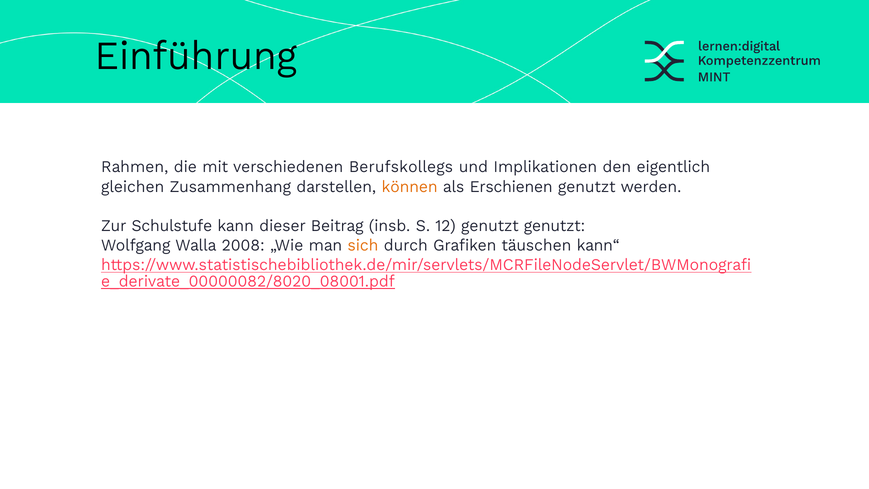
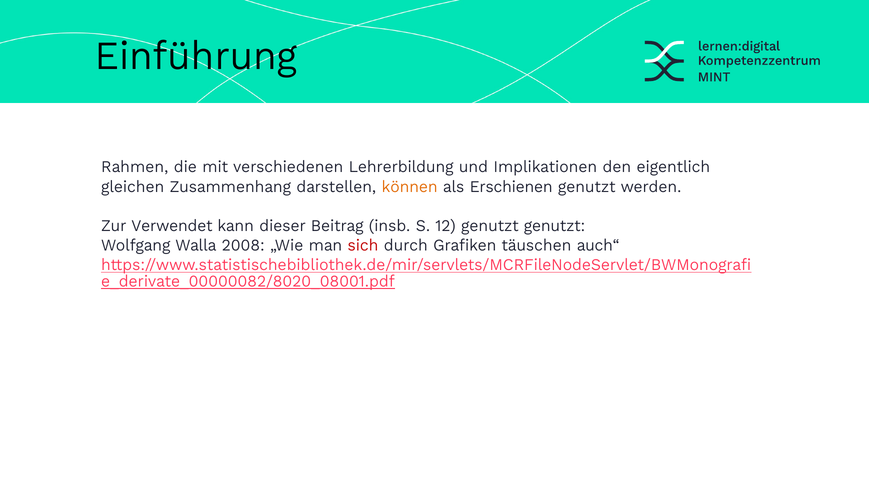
Berufskollegs: Berufskollegs -> Lehrerbildung (401, 167)
Schulstufe: Schulstufe -> Verwendet (172, 226)
sich colour: orange -> red (363, 245)
kann“: kann“ -> auch“ (598, 245)
